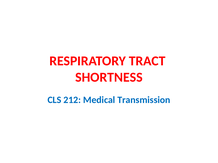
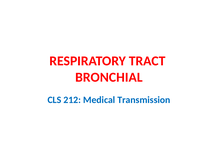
SHORTNESS: SHORTNESS -> BRONCHIAL (109, 77)
